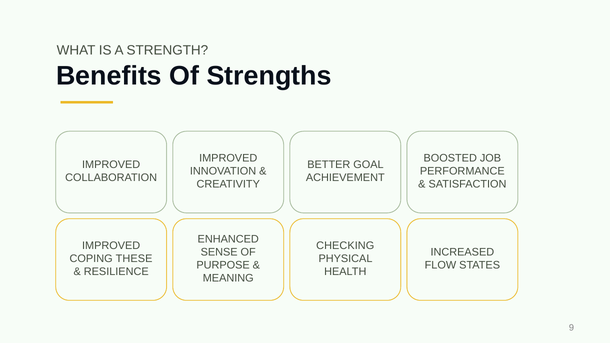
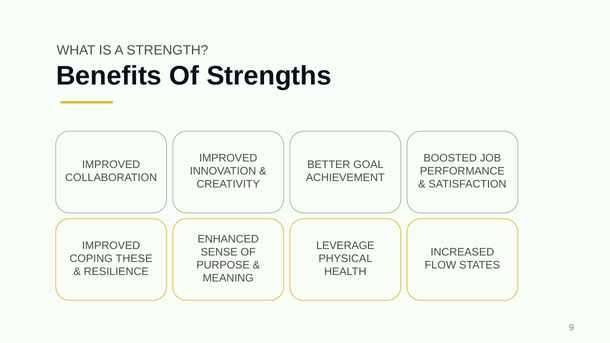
CHECKING: CHECKING -> LEVERAGE (345, 246)
